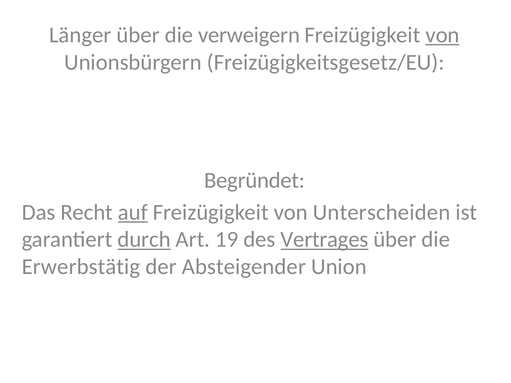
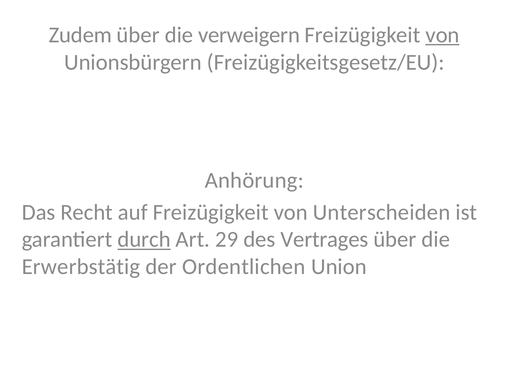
Länger: Länger -> Zudem (80, 35)
Begründet: Begründet -> Anhörung (254, 181)
auf underline: present -> none (133, 212)
19: 19 -> 29 (227, 240)
Vertrages underline: present -> none (325, 240)
Absteigender: Absteigender -> Ordentlichen (244, 267)
